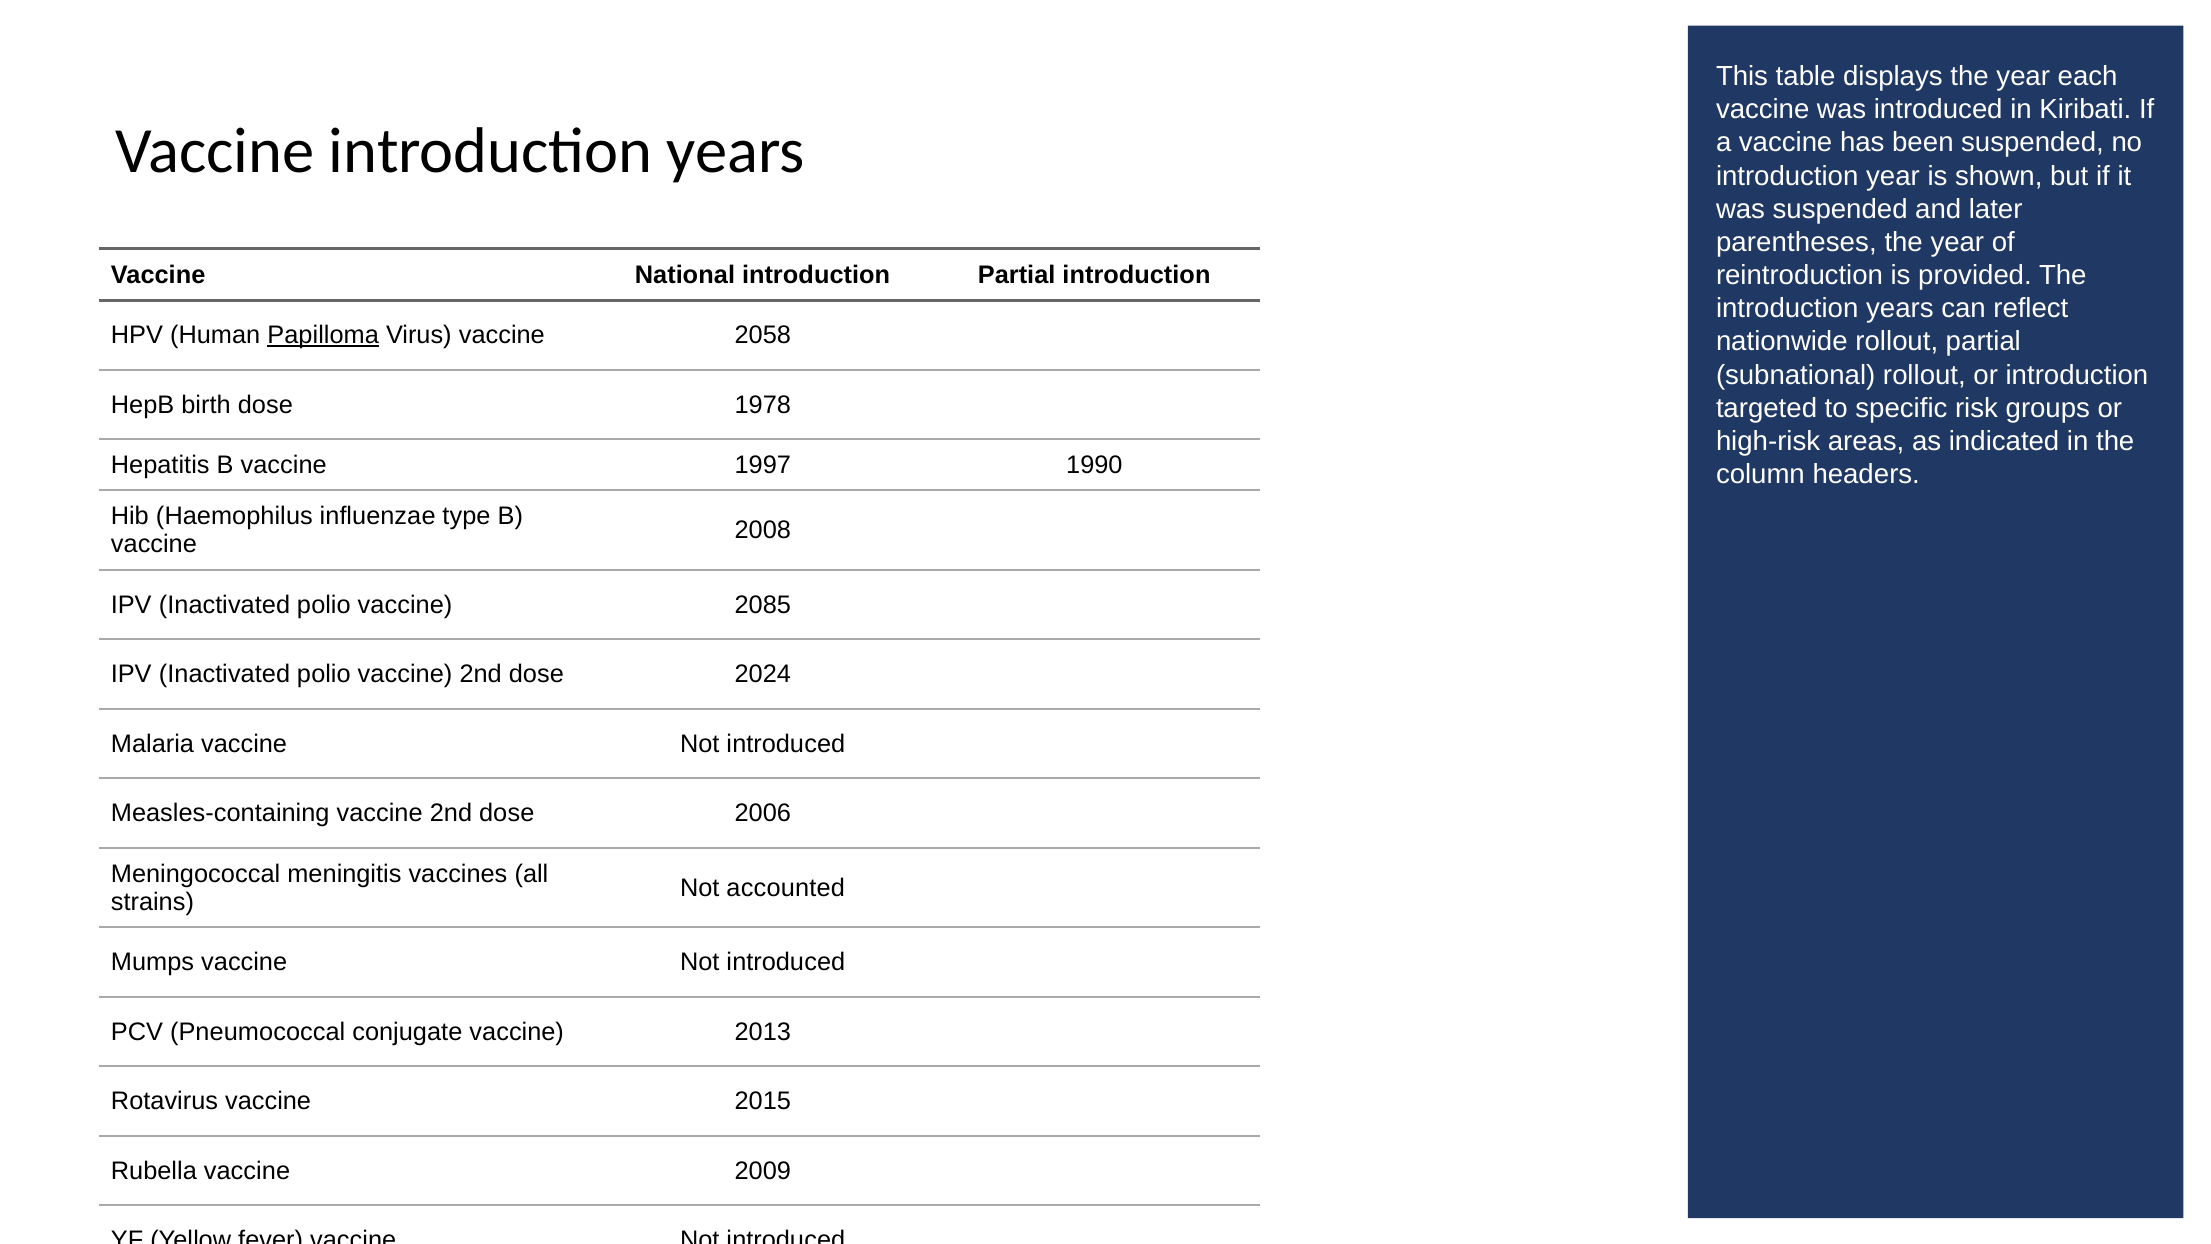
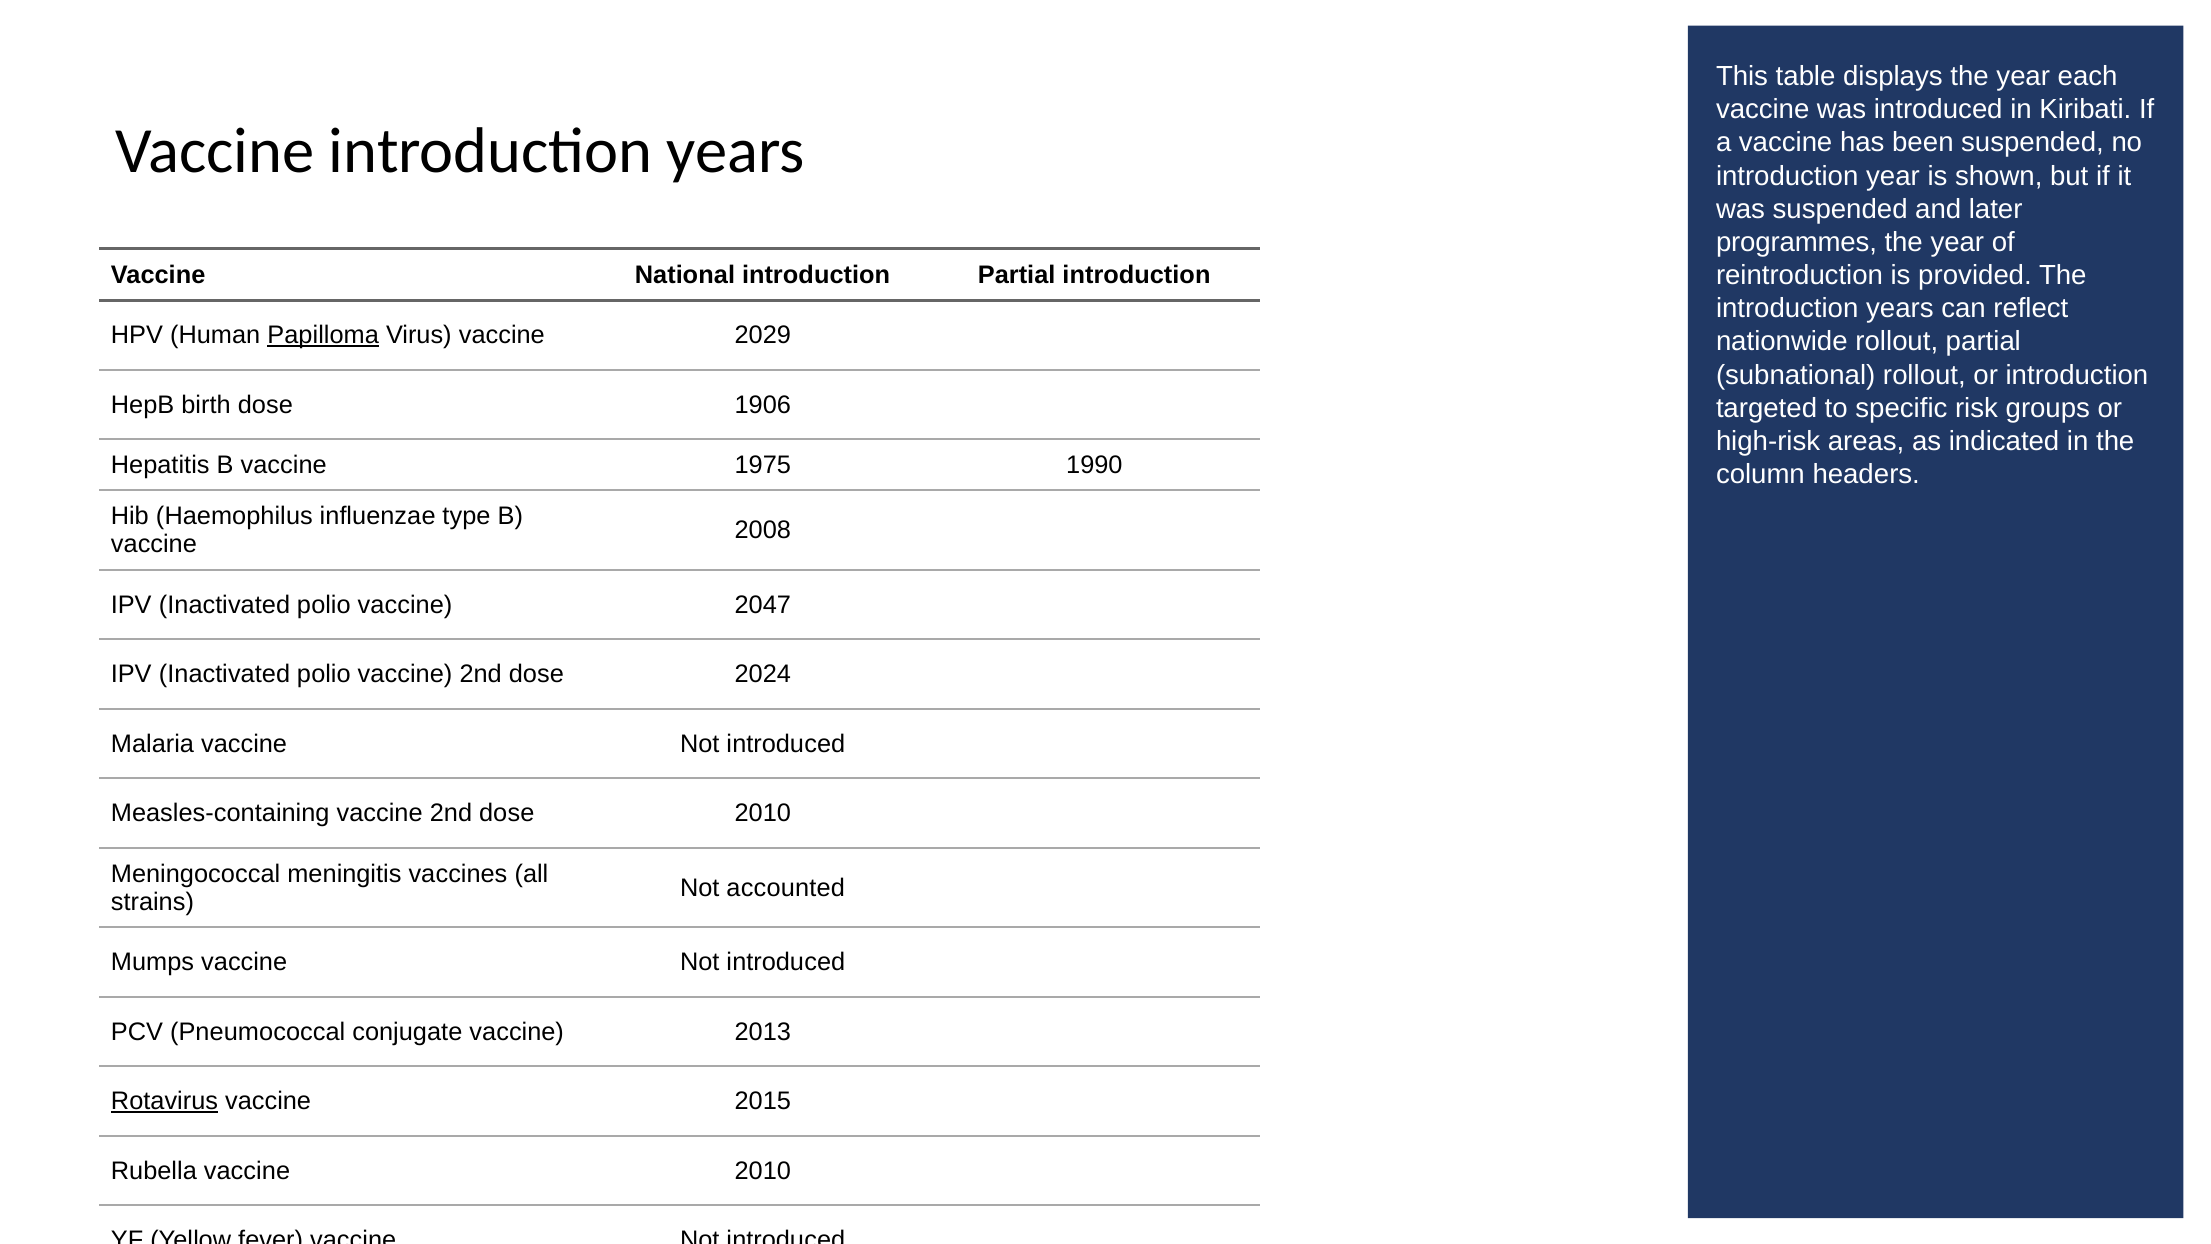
parentheses: parentheses -> programmes (1796, 242)
2058: 2058 -> 2029 (763, 335)
1978: 1978 -> 1906 (763, 405)
1997: 1997 -> 1975 (763, 465)
2085: 2085 -> 2047 (763, 605)
dose 2006: 2006 -> 2010 (763, 813)
Rotavirus underline: none -> present (165, 1101)
vaccine 2009: 2009 -> 2010 (763, 1170)
